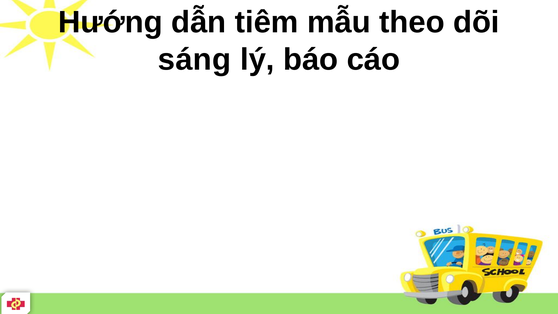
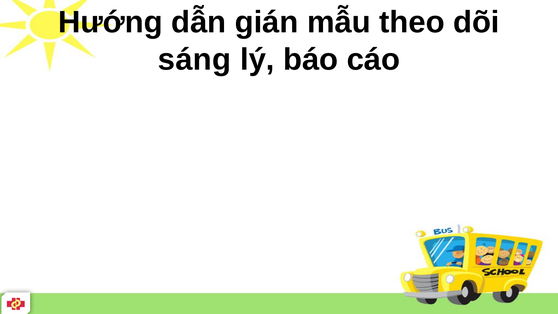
tiêm: tiêm -> gián (267, 22)
